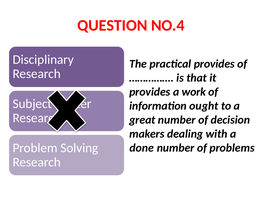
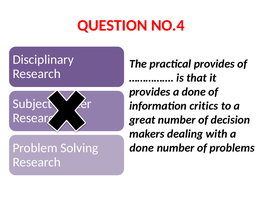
provides a work: work -> done (194, 92)
ought: ought -> critics (204, 106)
